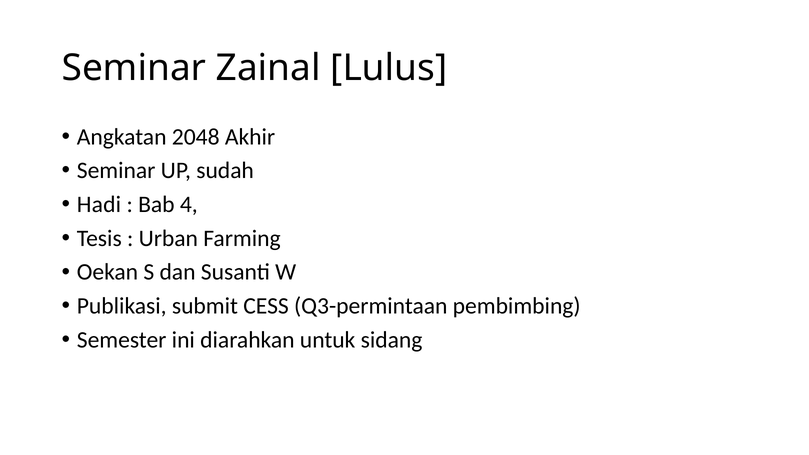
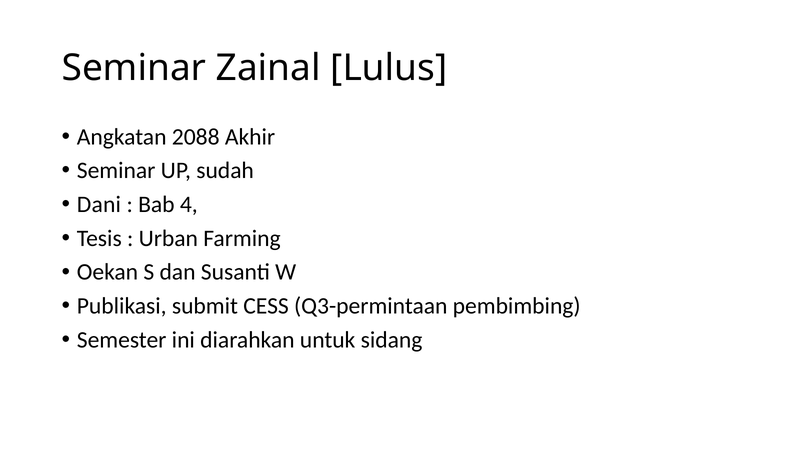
2048: 2048 -> 2088 (196, 137)
Hadi: Hadi -> Dani (99, 204)
